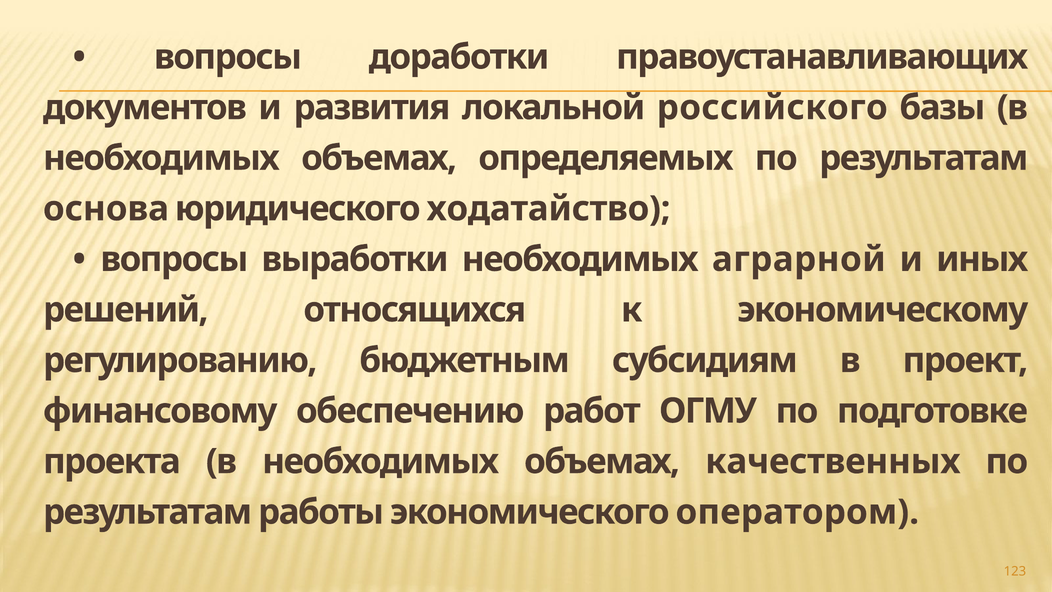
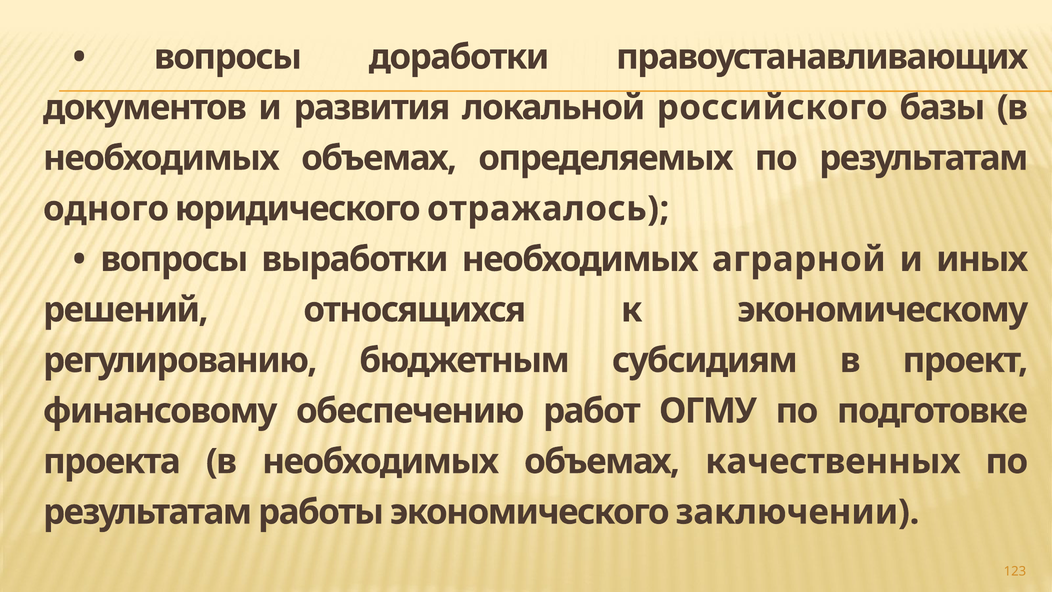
основа: основа -> одного (106, 209)
ходатайство: ходатайство -> отражалось (548, 209)
оператором: оператором -> заключении (797, 512)
